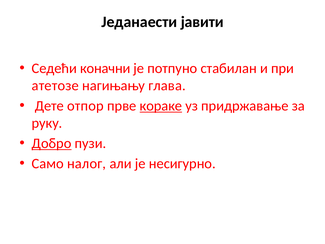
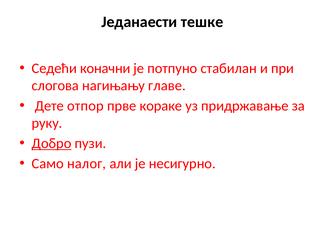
јавити: јавити -> тешке (202, 22)
атетозе: атетозе -> слогова (55, 86)
глава: глава -> главе (167, 86)
кораке underline: present -> none (161, 106)
